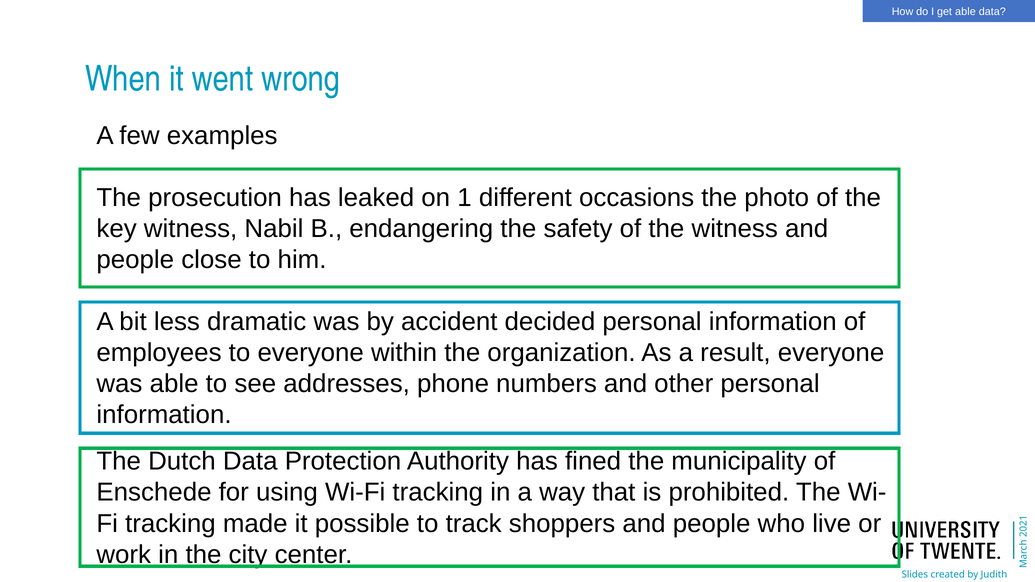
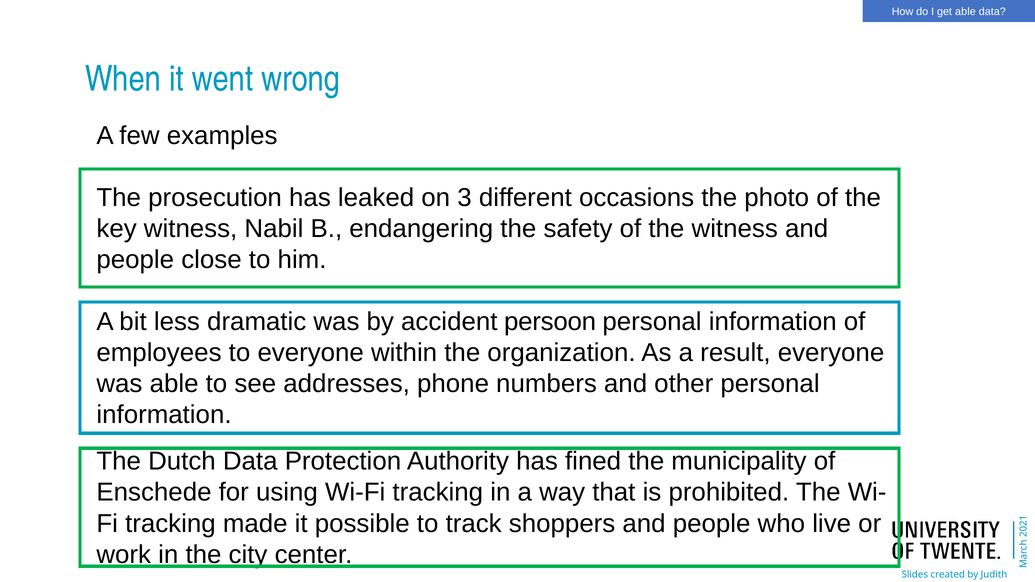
on 1: 1 -> 3 (465, 198)
decided: decided -> persoon (550, 322)
